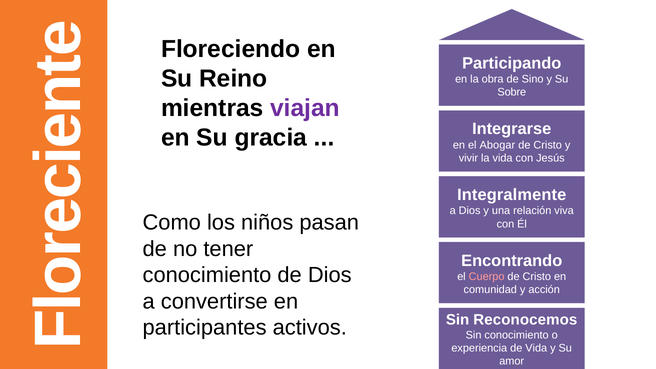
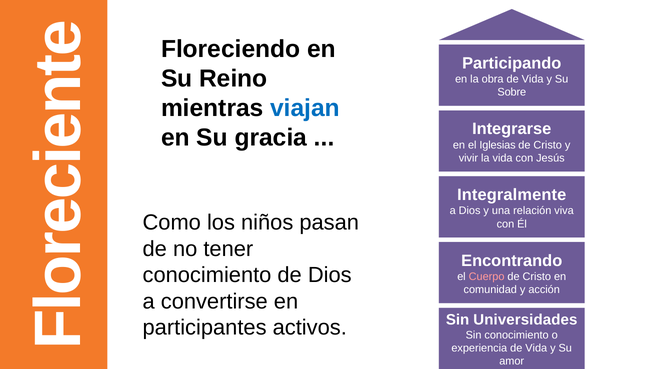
obra de Sino: Sino -> Vida (533, 79)
viajan colour: purple -> blue (305, 108)
Abogar: Abogar -> Iglesias (498, 145)
Reconocemos: Reconocemos -> Universidades (525, 320)
